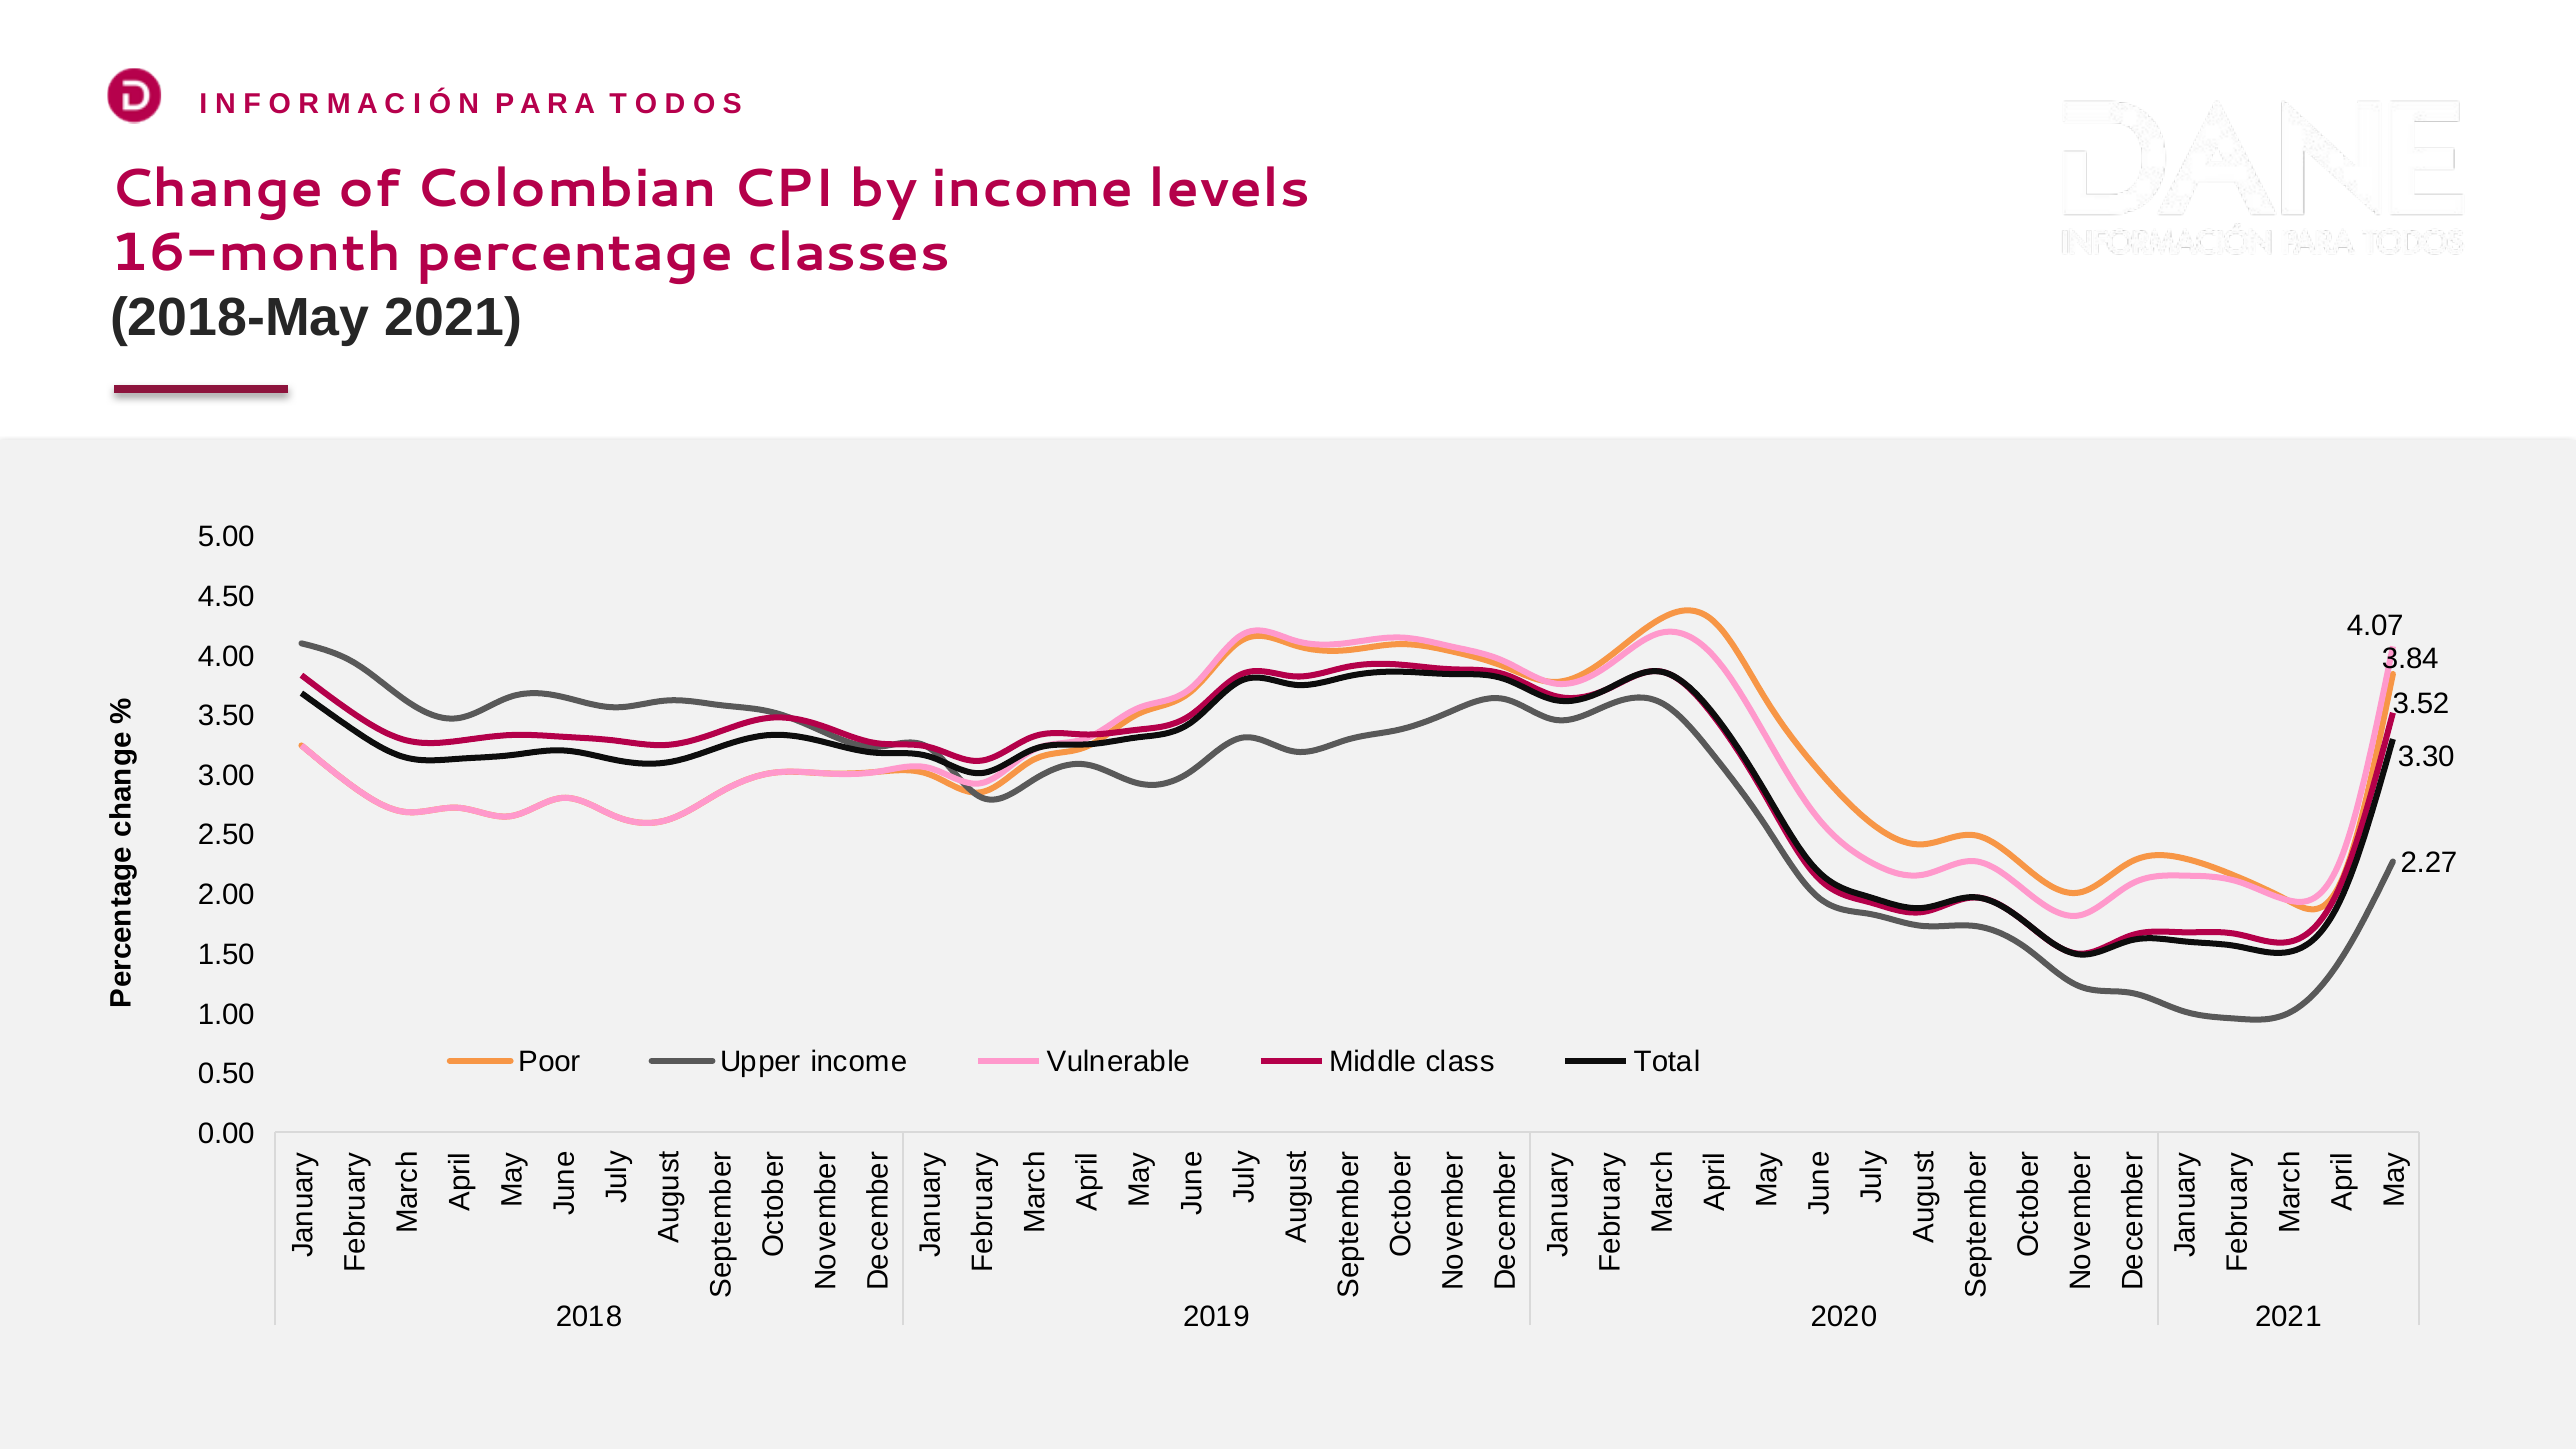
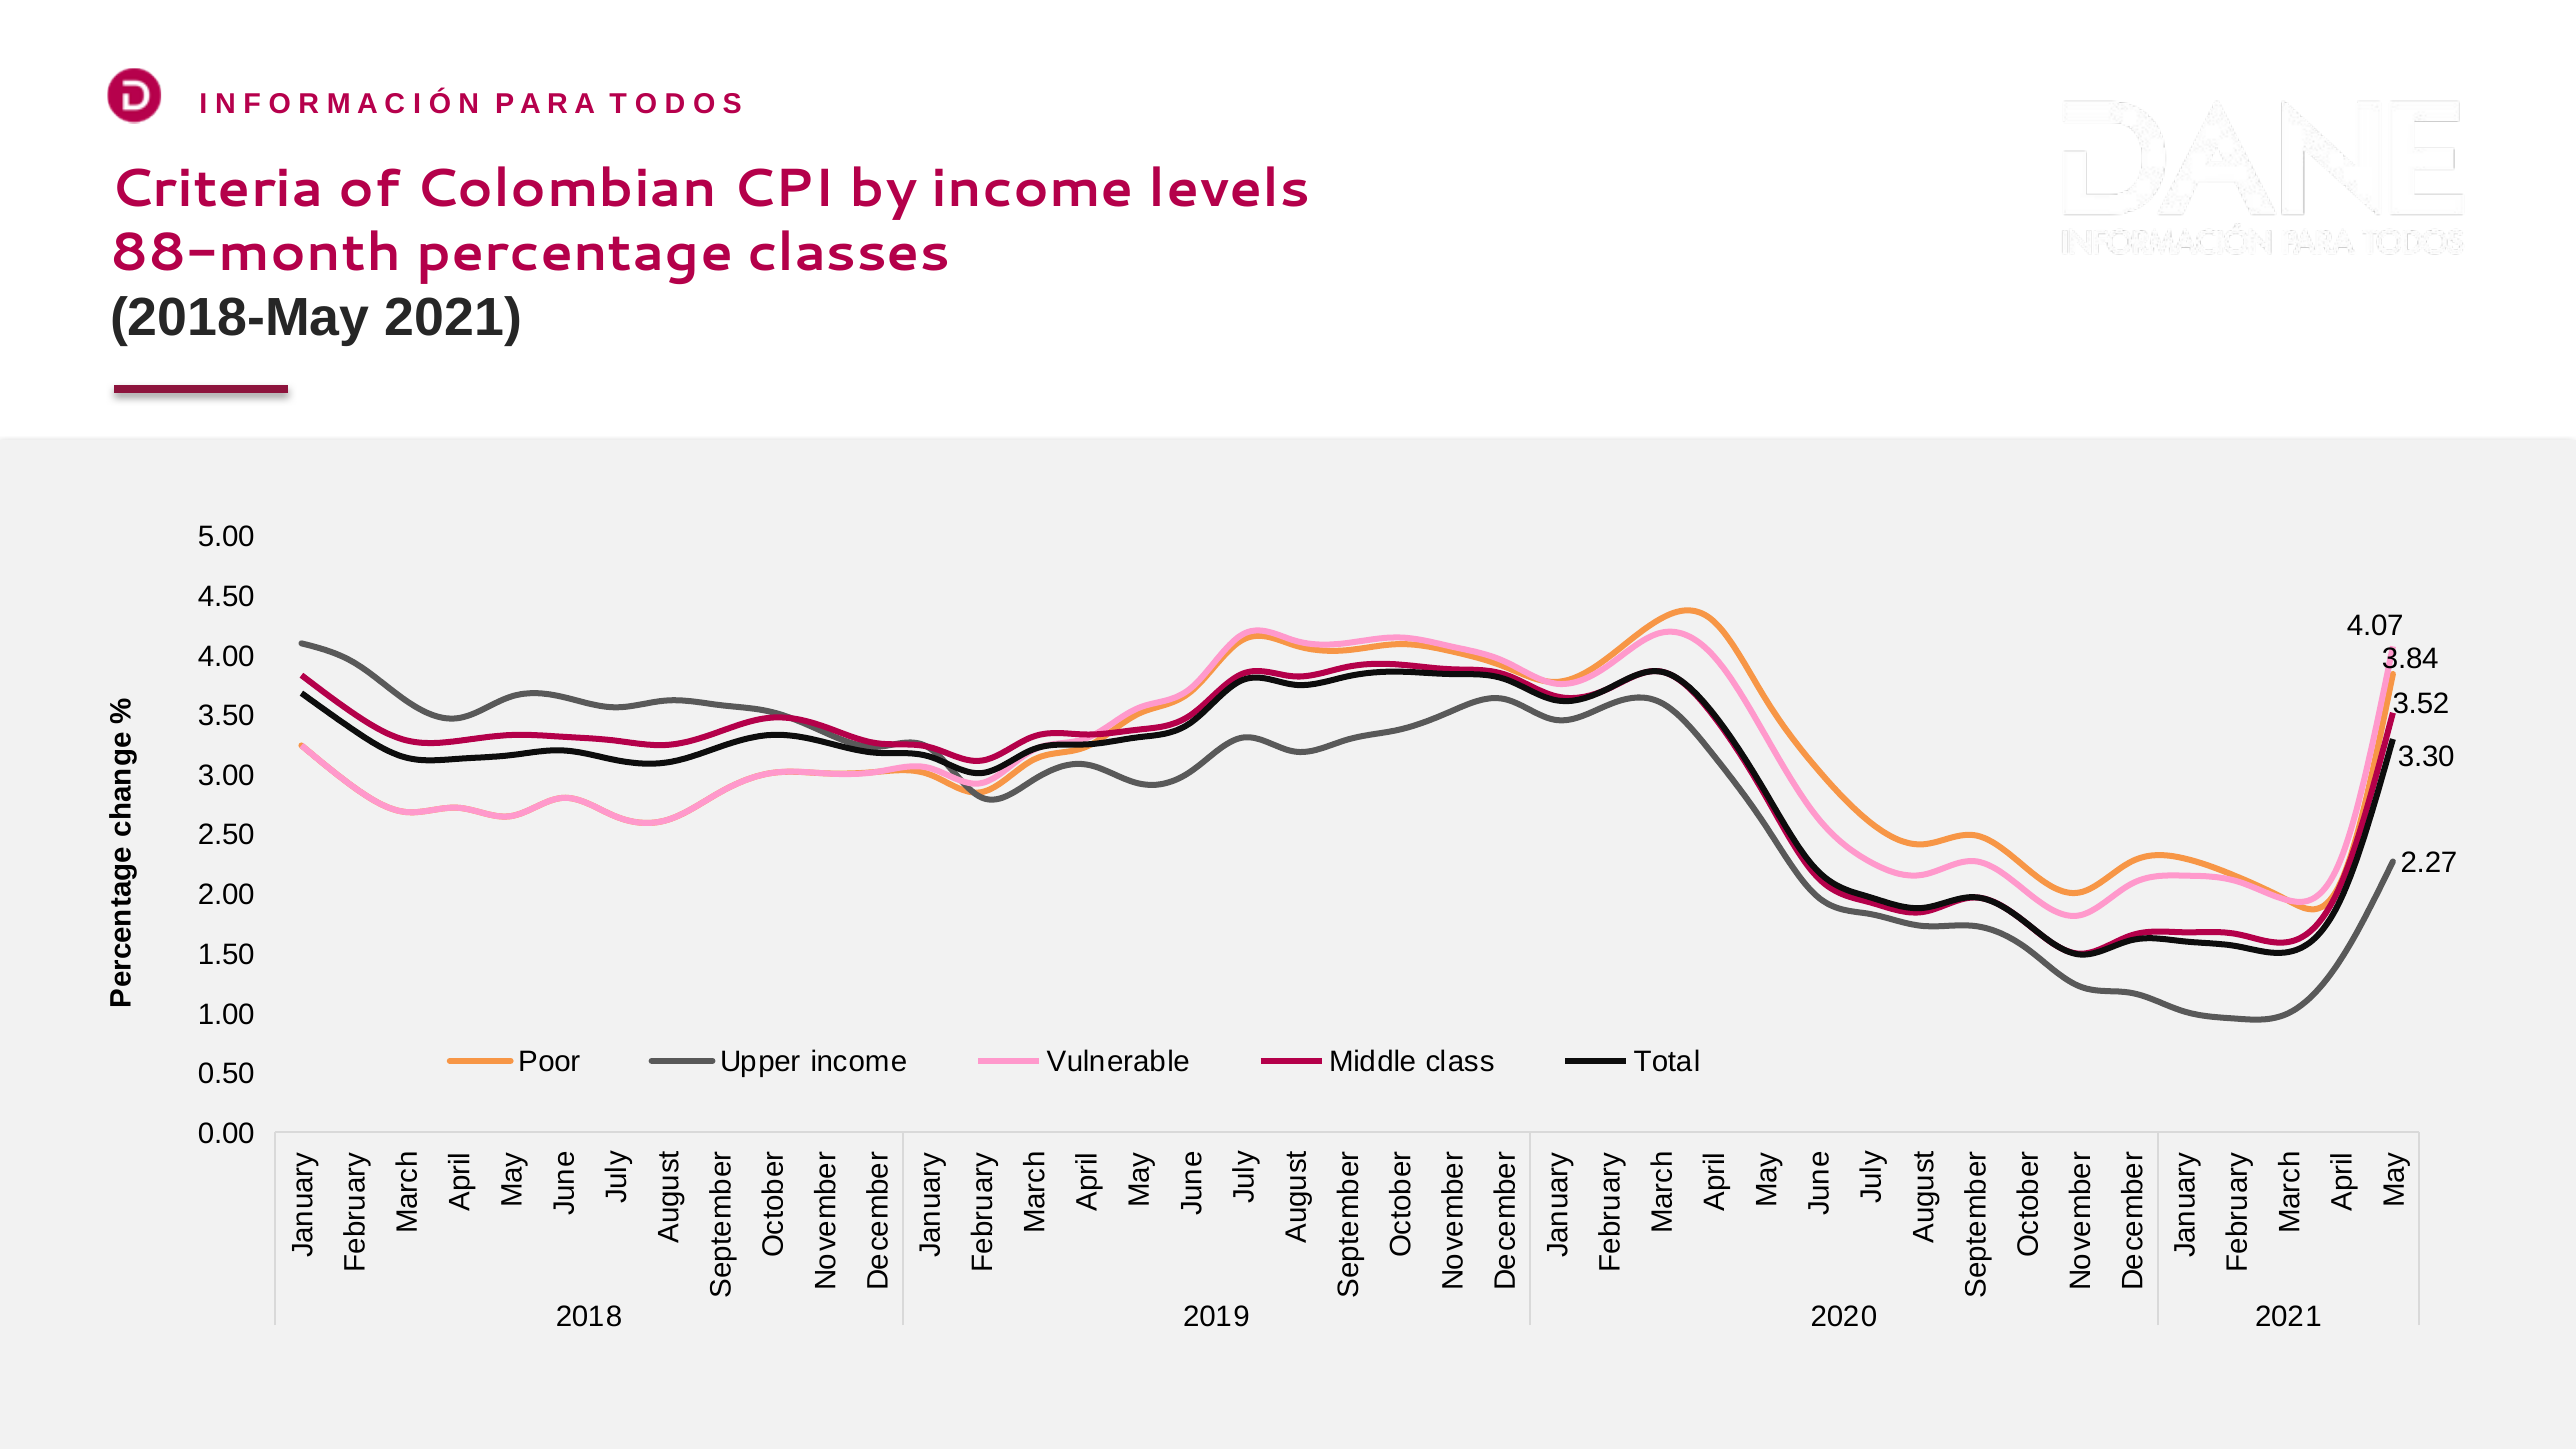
Change: Change -> Criteria (217, 189)
16-month: 16-month -> 88-month (256, 253)
